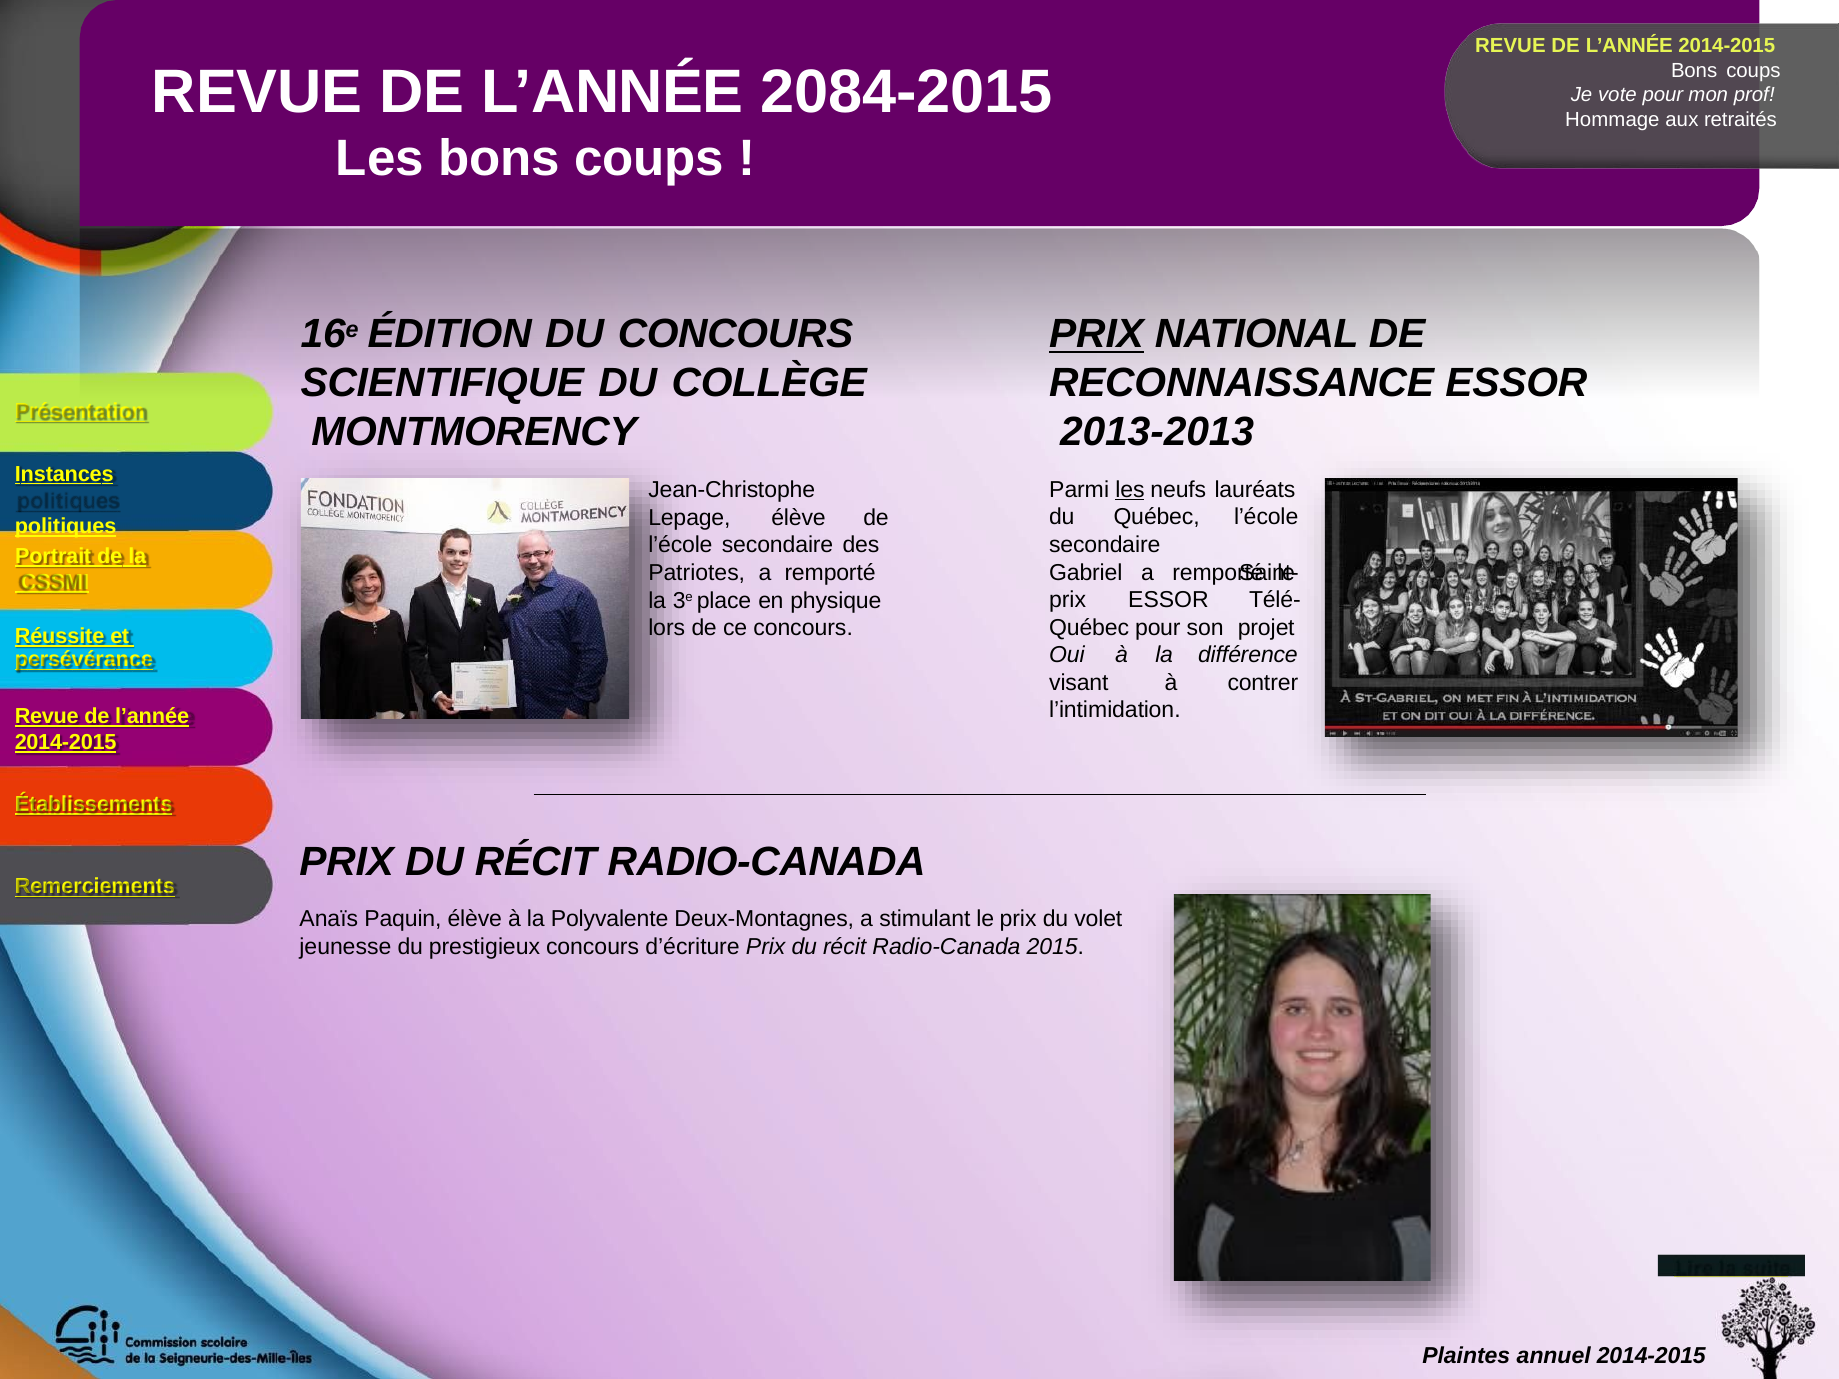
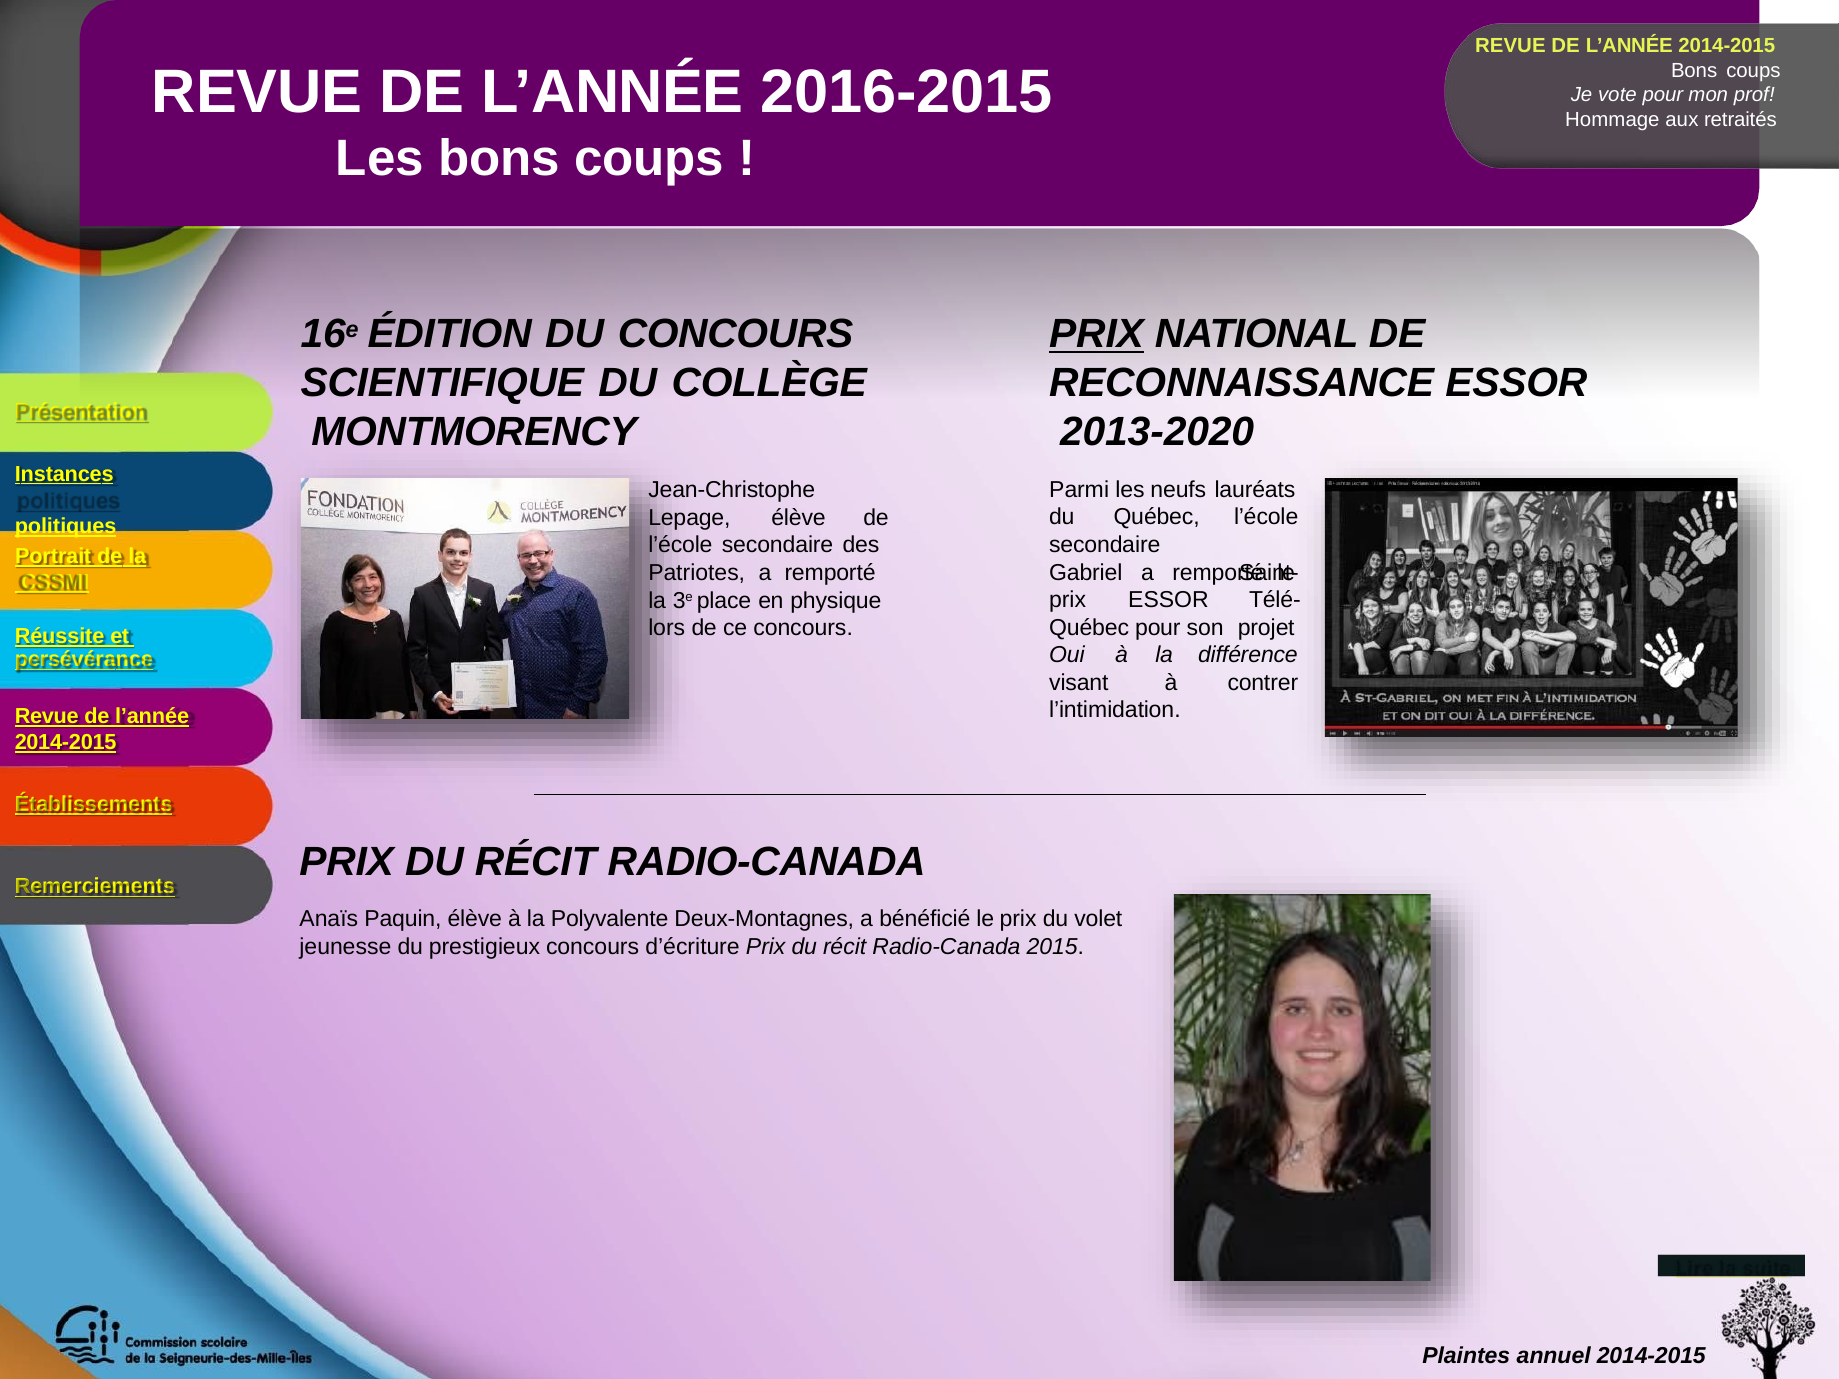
2084-2015: 2084-2015 -> 2016-2015 (907, 92)
2013-2013: 2013-2013 -> 2013-2020 (1157, 432)
les underline: present -> none (1130, 490)
stimulant: stimulant -> bénéficié (925, 920)
